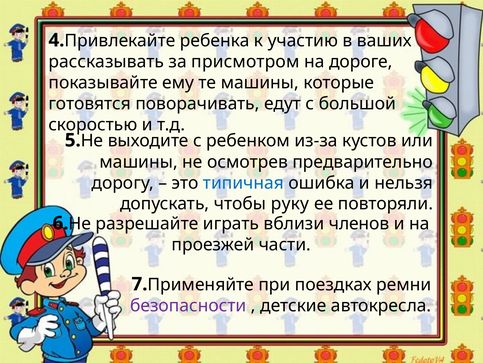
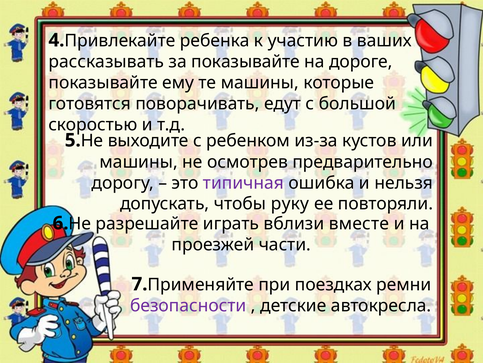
за присмотром: присмотром -> показывайте (245, 62)
типичная colour: blue -> purple (243, 183)
членов: членов -> вместе (359, 223)
